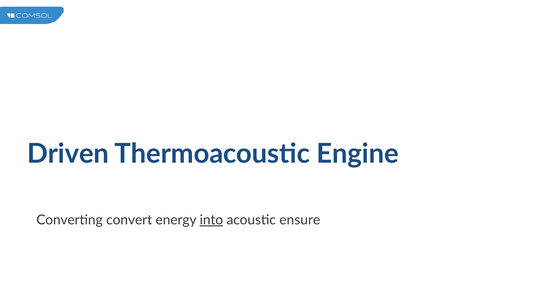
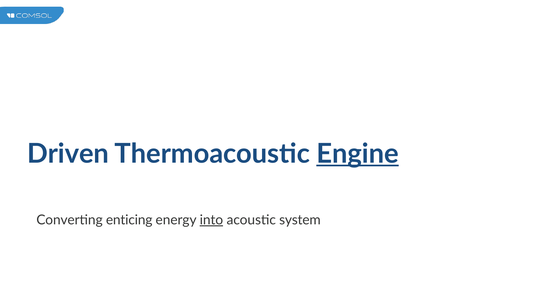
Engine underline: none -> present (358, 154)
convert: convert -> enticing (129, 220)
ensure: ensure -> system (300, 220)
